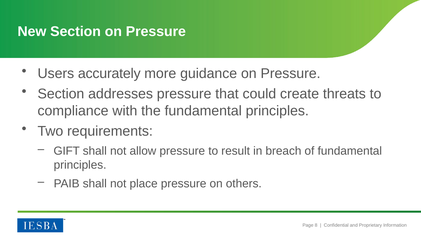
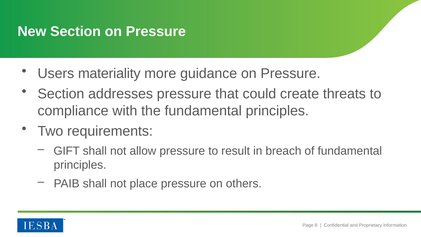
accurately: accurately -> materiality (109, 73)
